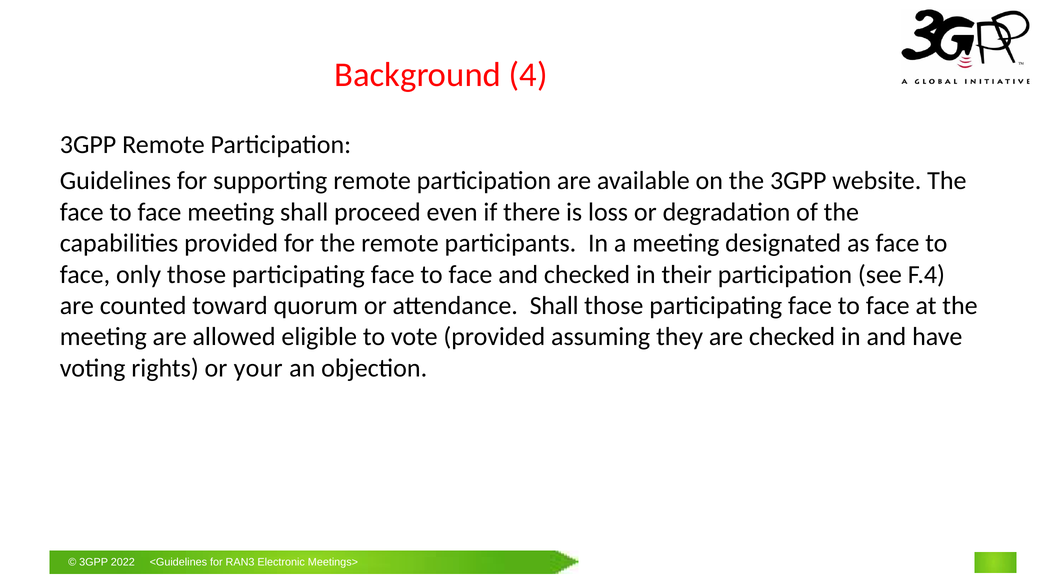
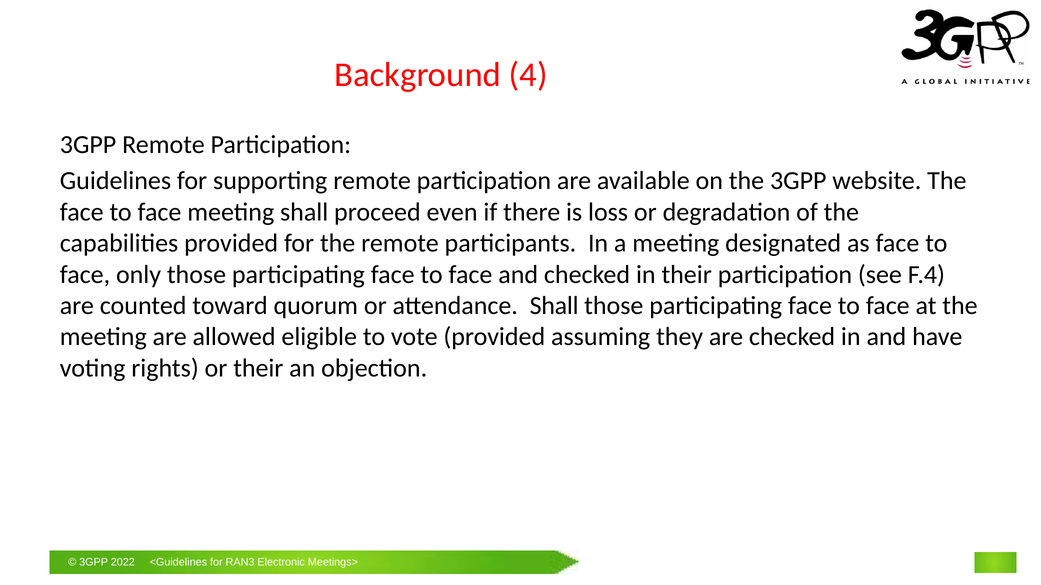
or your: your -> their (258, 368)
